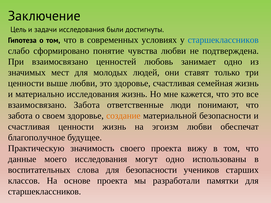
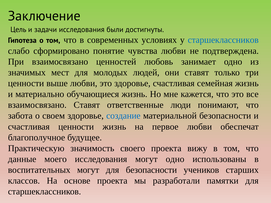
материально исследования: исследования -> обучающиеся (93, 94)
взаимосвязано Забота: Забота -> Ставят (87, 105)
создание colour: orange -> blue (123, 116)
эгоизм: эгоизм -> первое (165, 127)
воспитательных слова: слова -> могут (88, 170)
